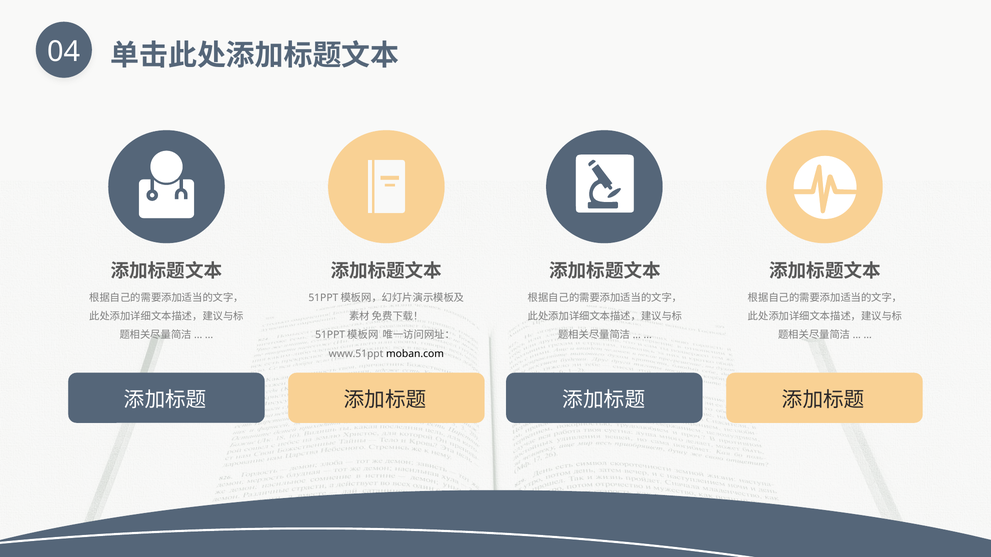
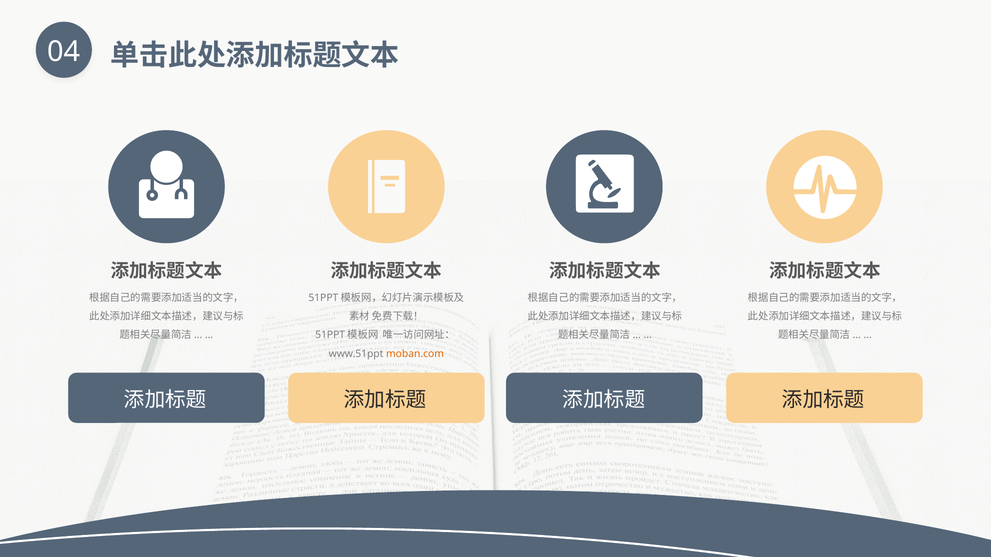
moban.com colour: black -> orange (415, 354)
